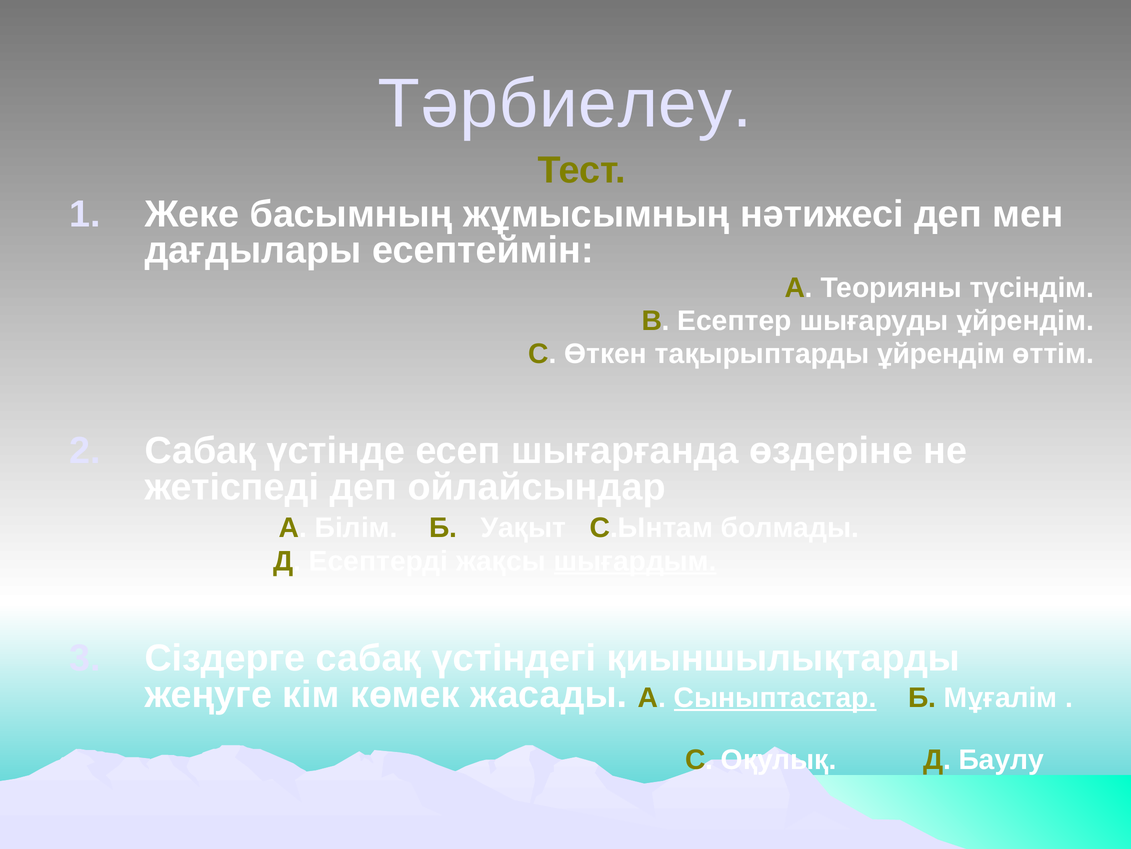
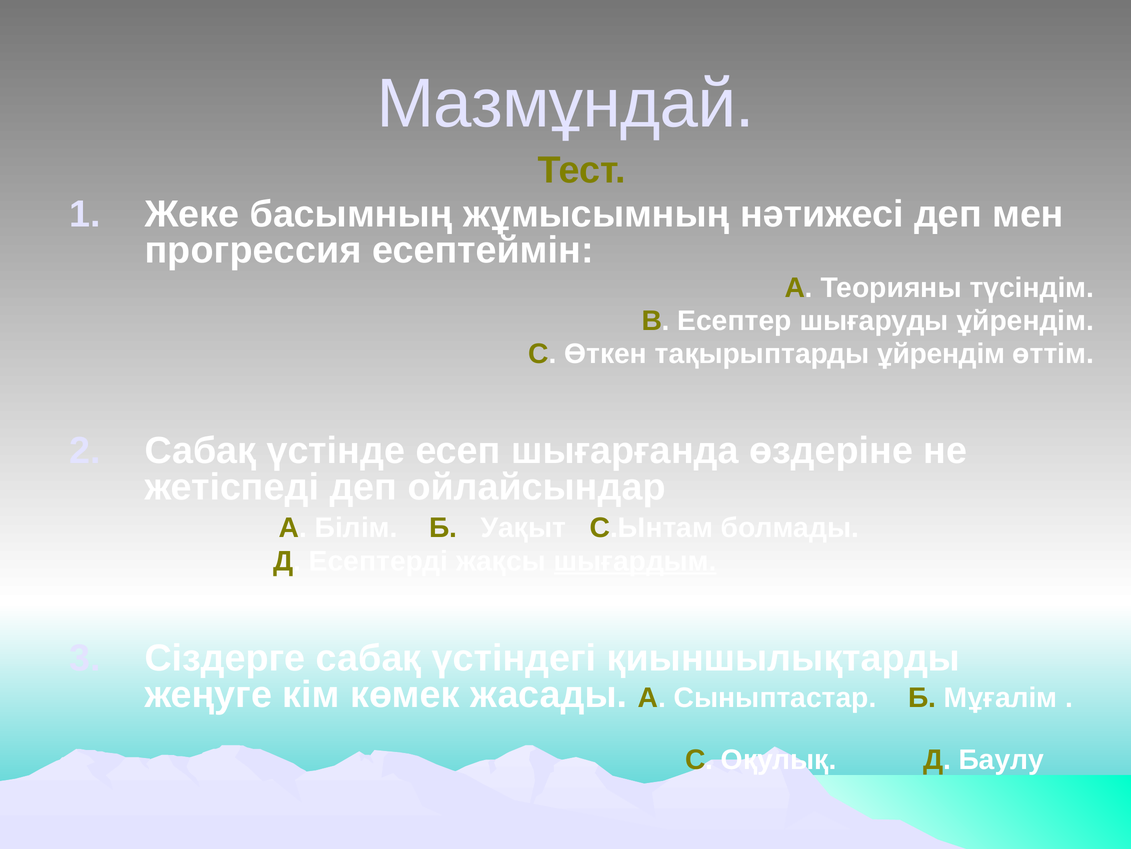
Тәрбиелеу: Тәрбиелеу -> Мазмұндай (566, 104)
дағдылары: дағдылары -> прогрессия (253, 250)
Сыныптастар underline: present -> none (775, 697)
